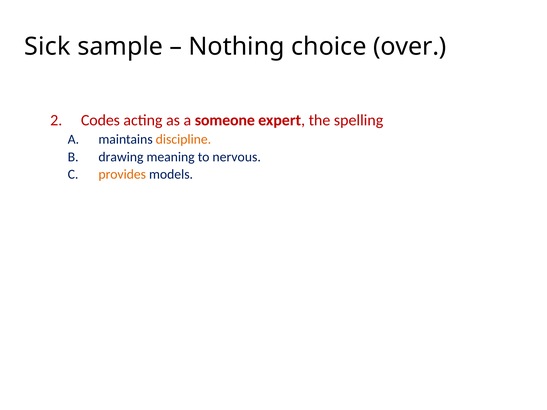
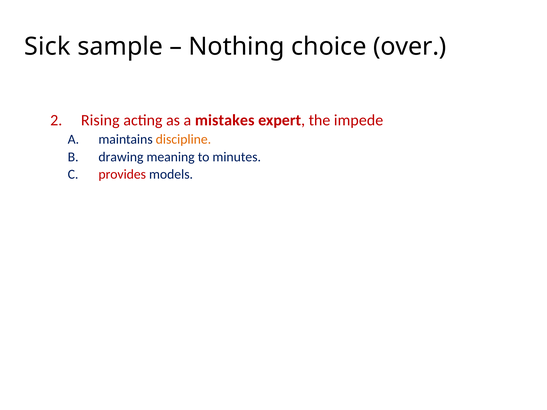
Codes: Codes -> Rising (100, 120)
someone: someone -> mistakes (225, 120)
spelling: spelling -> impede (359, 120)
nervous: nervous -> minutes (237, 157)
provides colour: orange -> red (122, 175)
